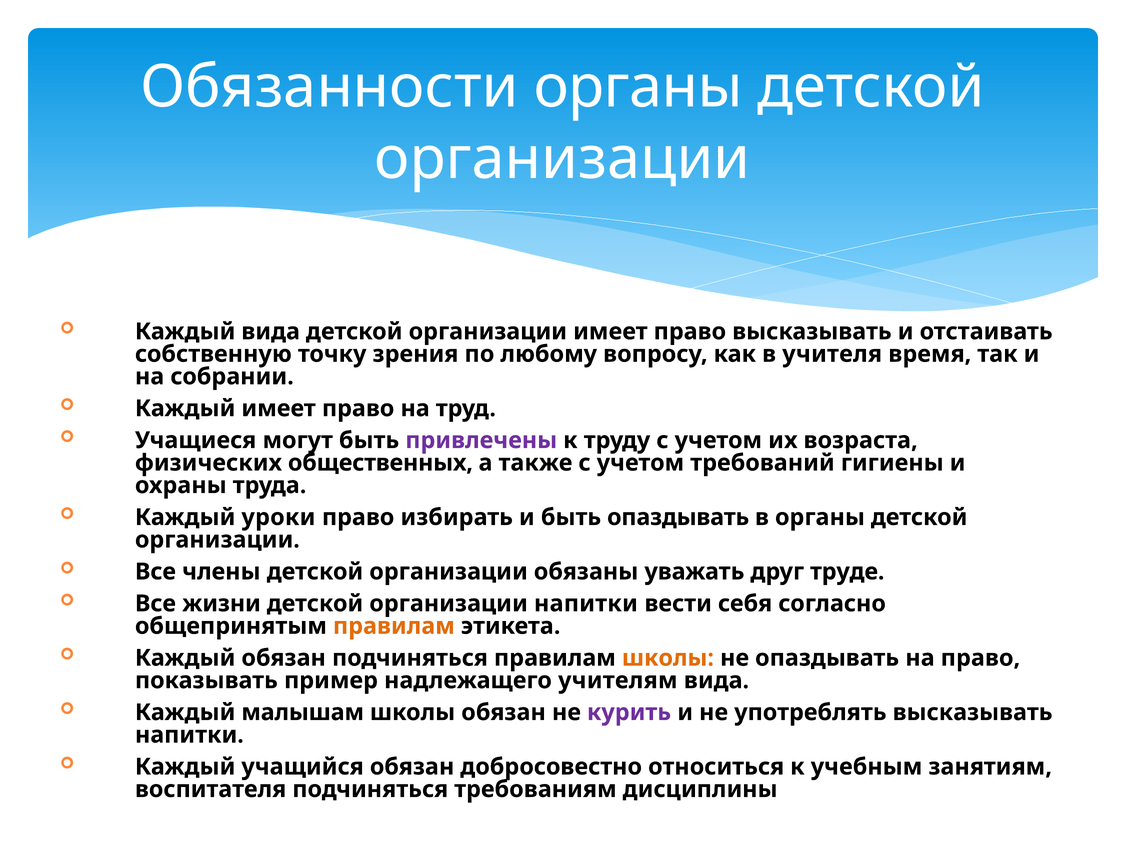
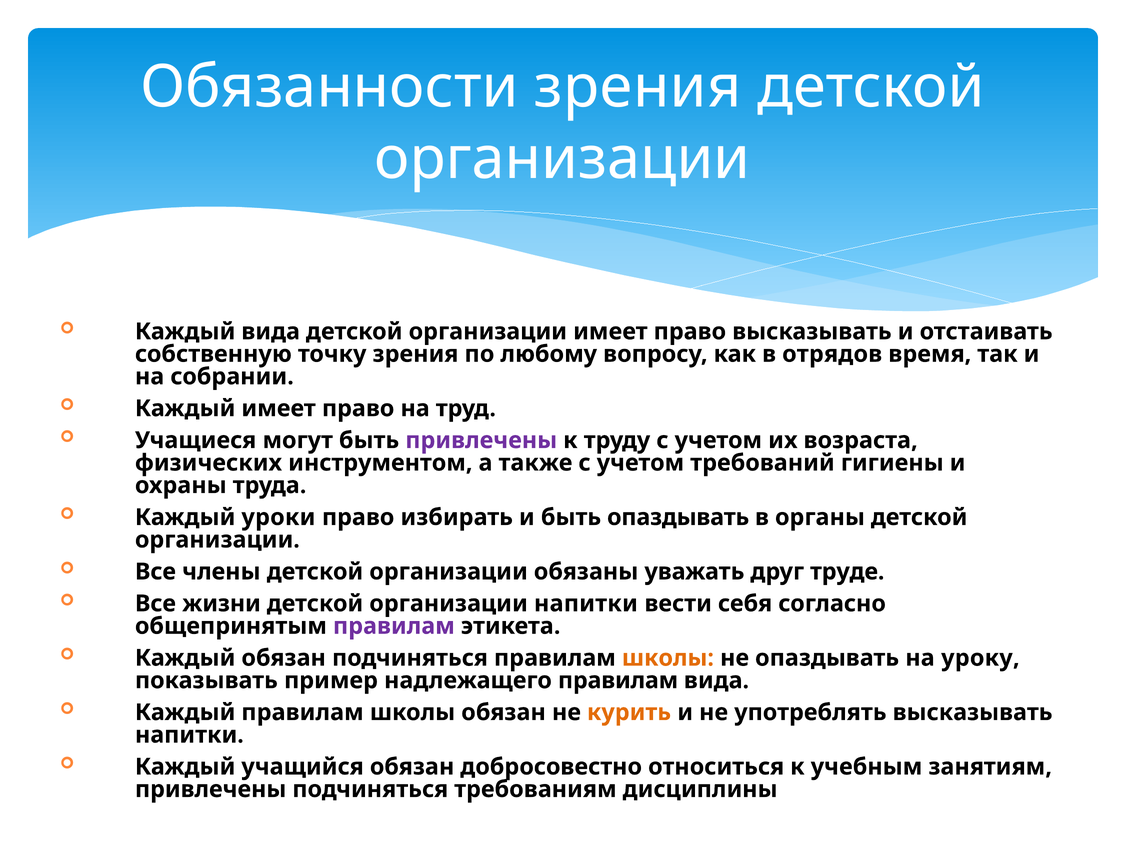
Обязанности органы: органы -> зрения (638, 87)
учителя: учителя -> отрядов (832, 354)
общественных: общественных -> инструментом (380, 463)
правилам colour: orange -> purple (394, 626)
на право: право -> уроку (980, 658)
надлежащего учителям: учителям -> правилам (618, 680)
Каждый малышам: малышам -> правилам (303, 712)
курить colour: purple -> orange (629, 712)
воспитателя: воспитателя -> привлечены (211, 789)
